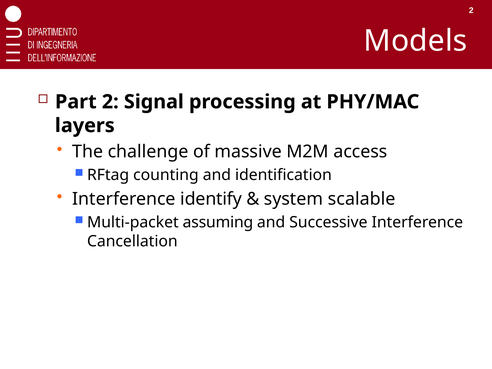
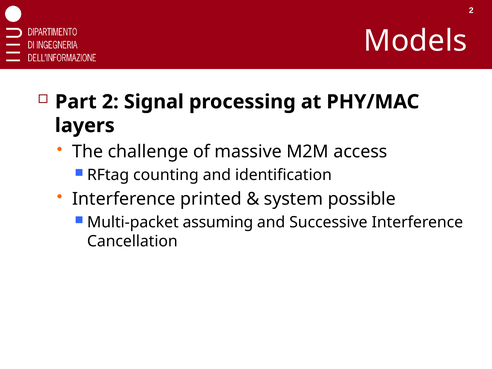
identify: identify -> printed (211, 199)
scalable: scalable -> possible (362, 199)
